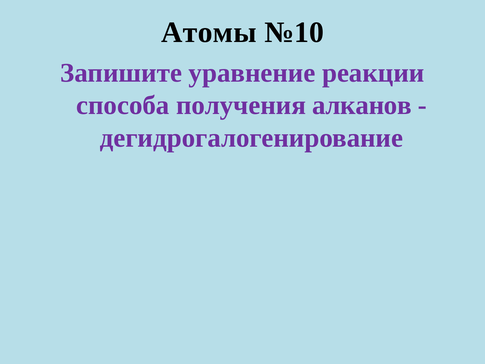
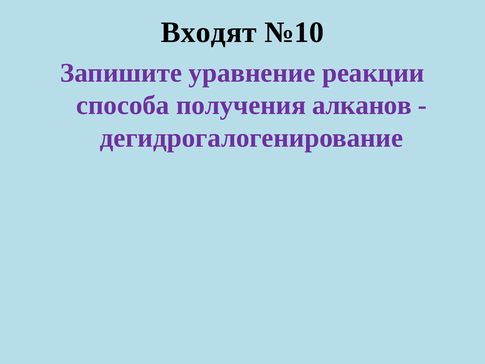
Атомы: Атомы -> Входят (209, 32)
